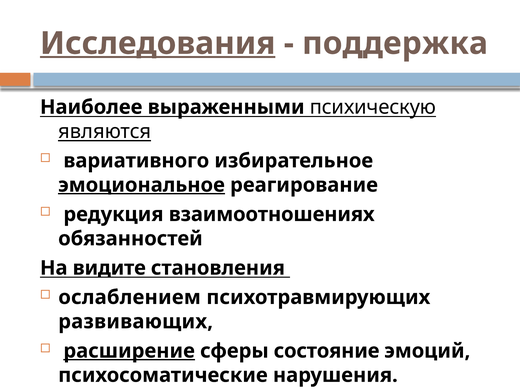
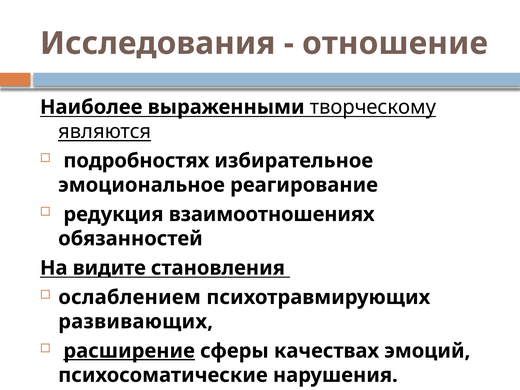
Исследования underline: present -> none (158, 43)
поддержка: поддержка -> отношение (395, 43)
психическую: психическую -> творческому (373, 107)
вариативного: вариативного -> подробностях (136, 161)
эмоциональное underline: present -> none (142, 185)
состояние: состояние -> качествах (327, 351)
